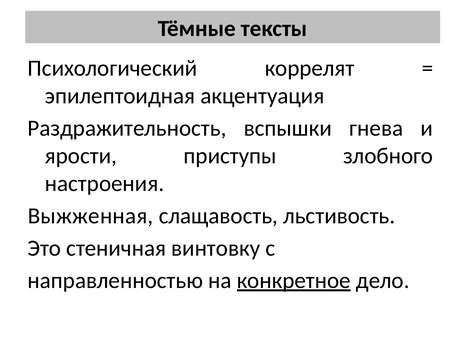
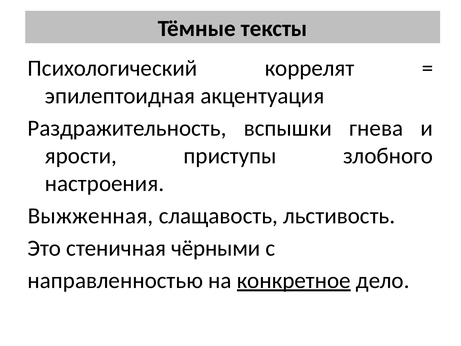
винтовку: винтовку -> чёрными (216, 248)
